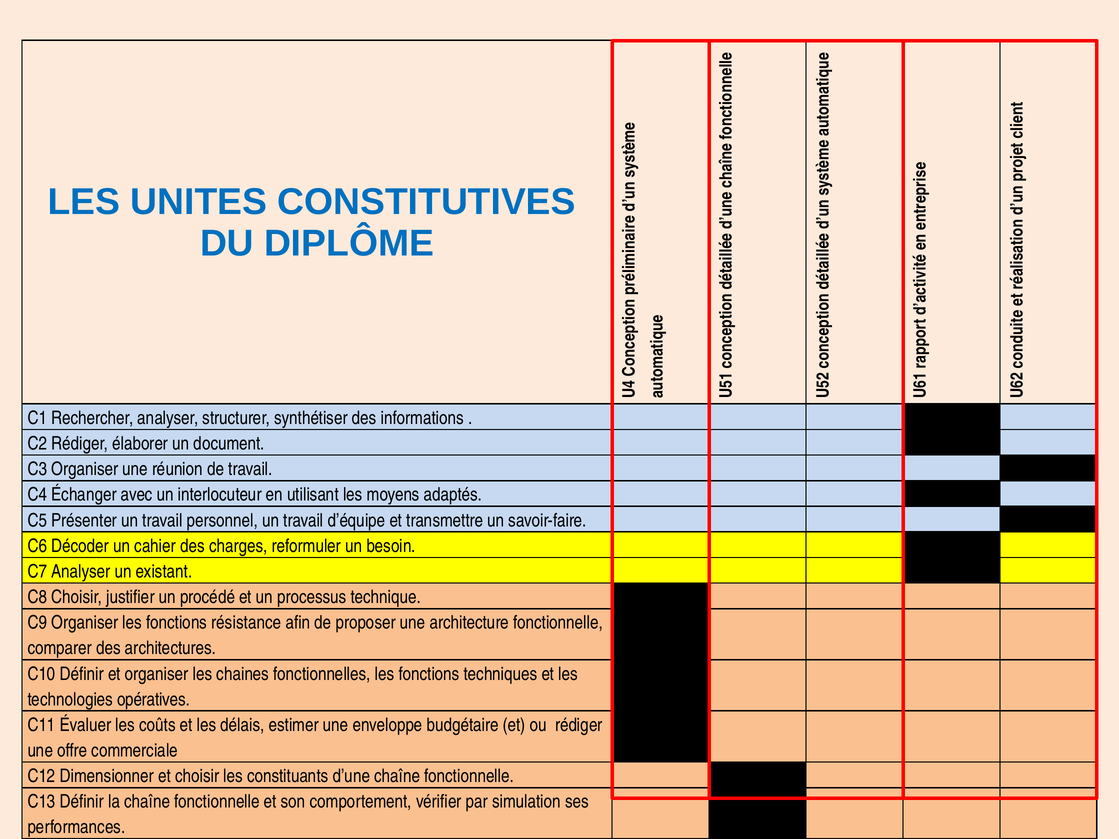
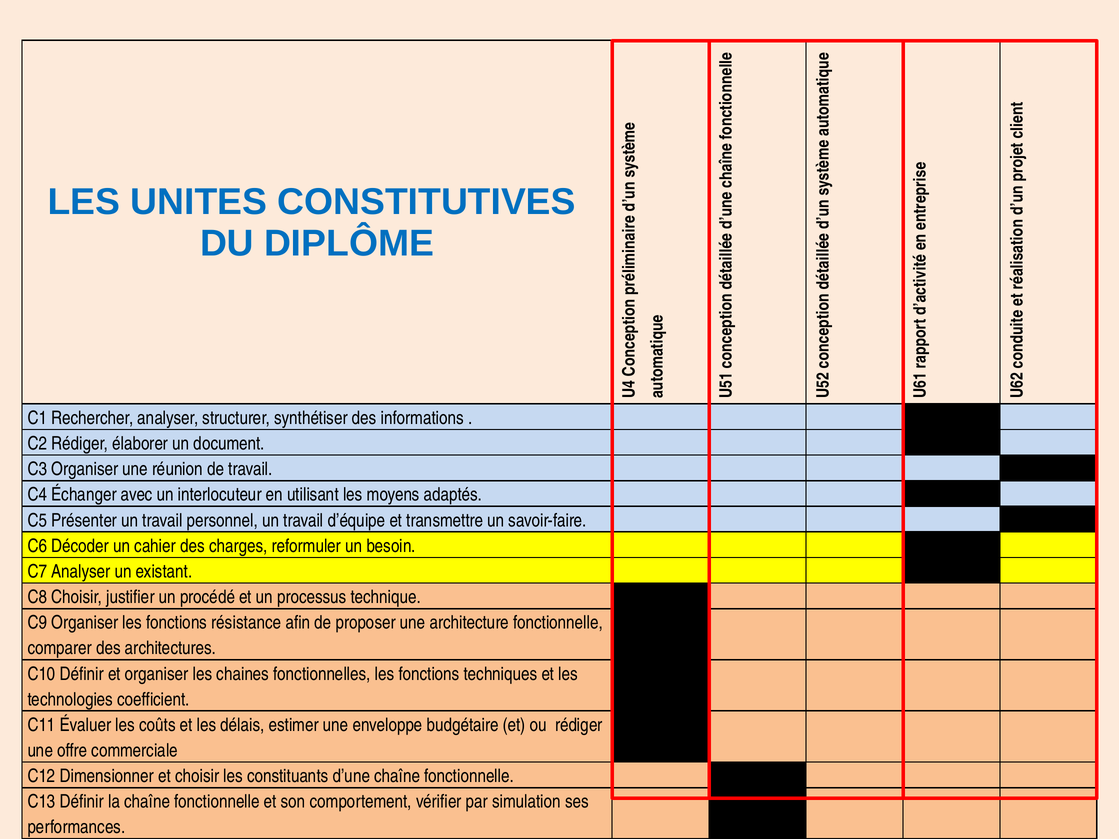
opératives: opératives -> coefficient (153, 700)
